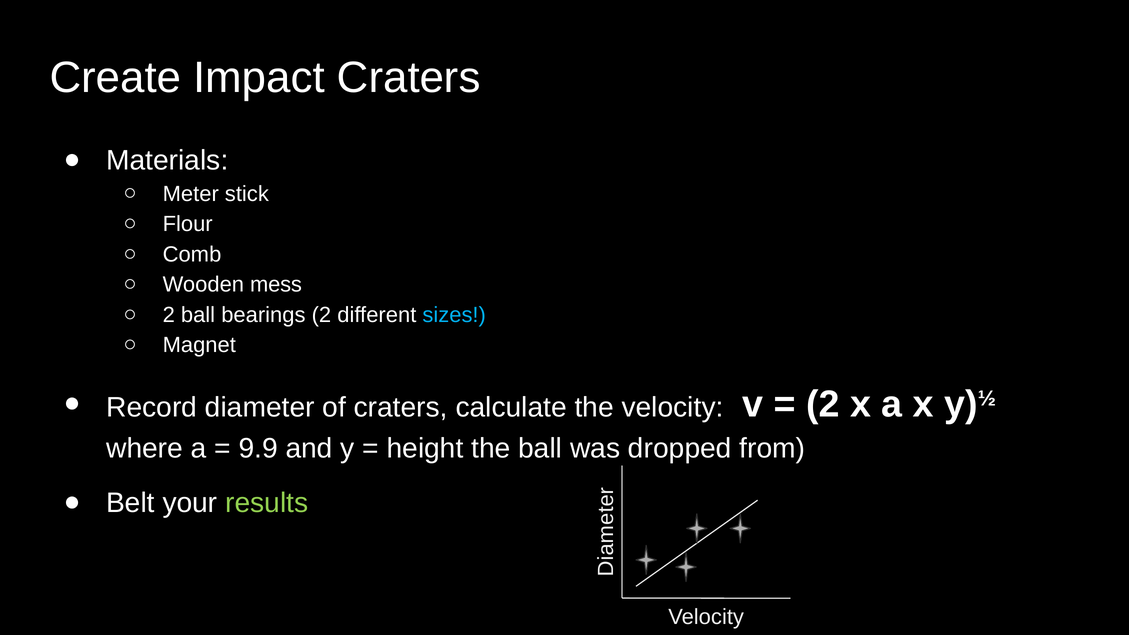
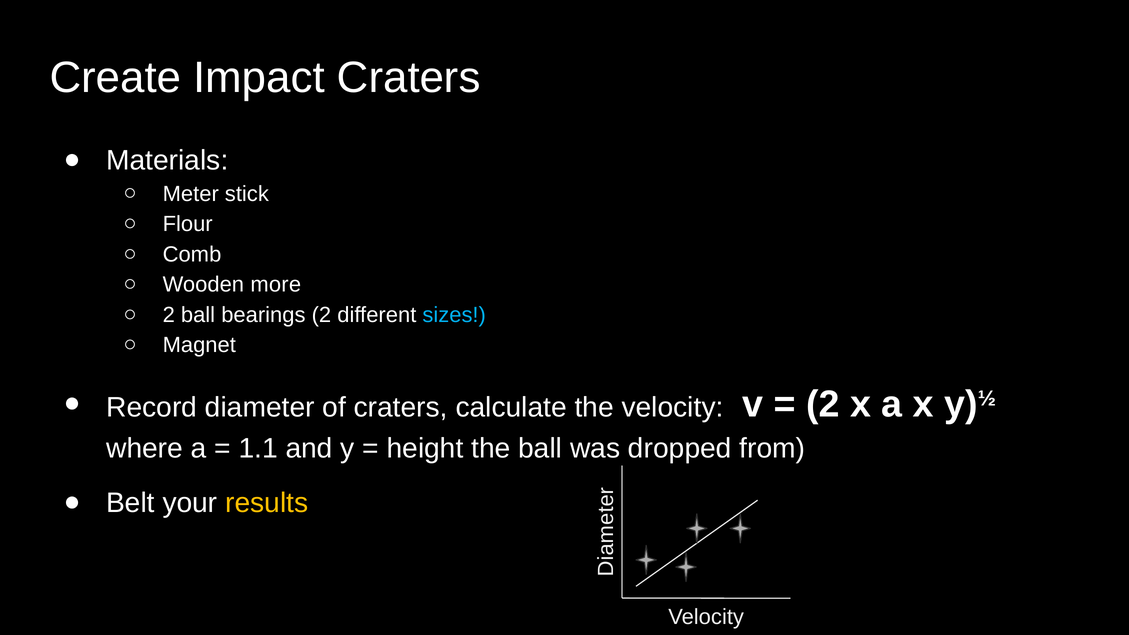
mess: mess -> more (276, 285)
9.9: 9.9 -> 1.1 (258, 449)
results colour: light green -> yellow (267, 503)
